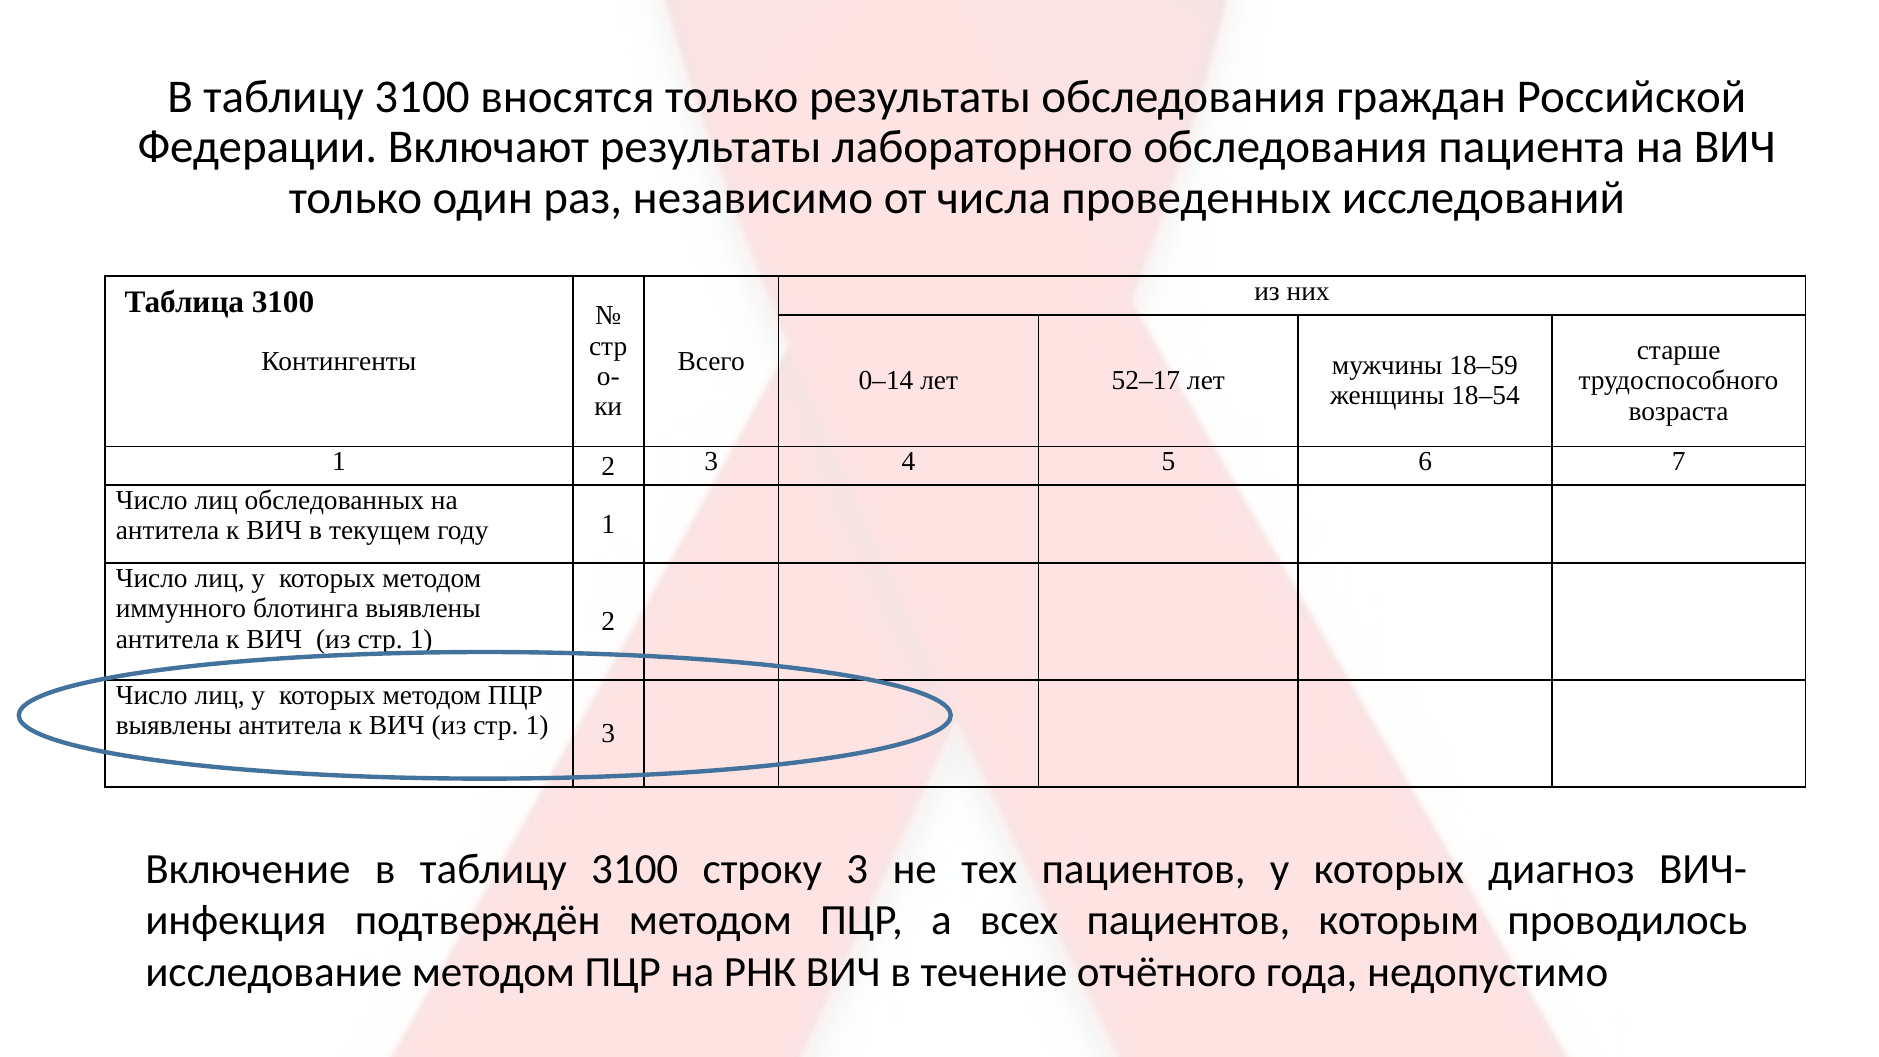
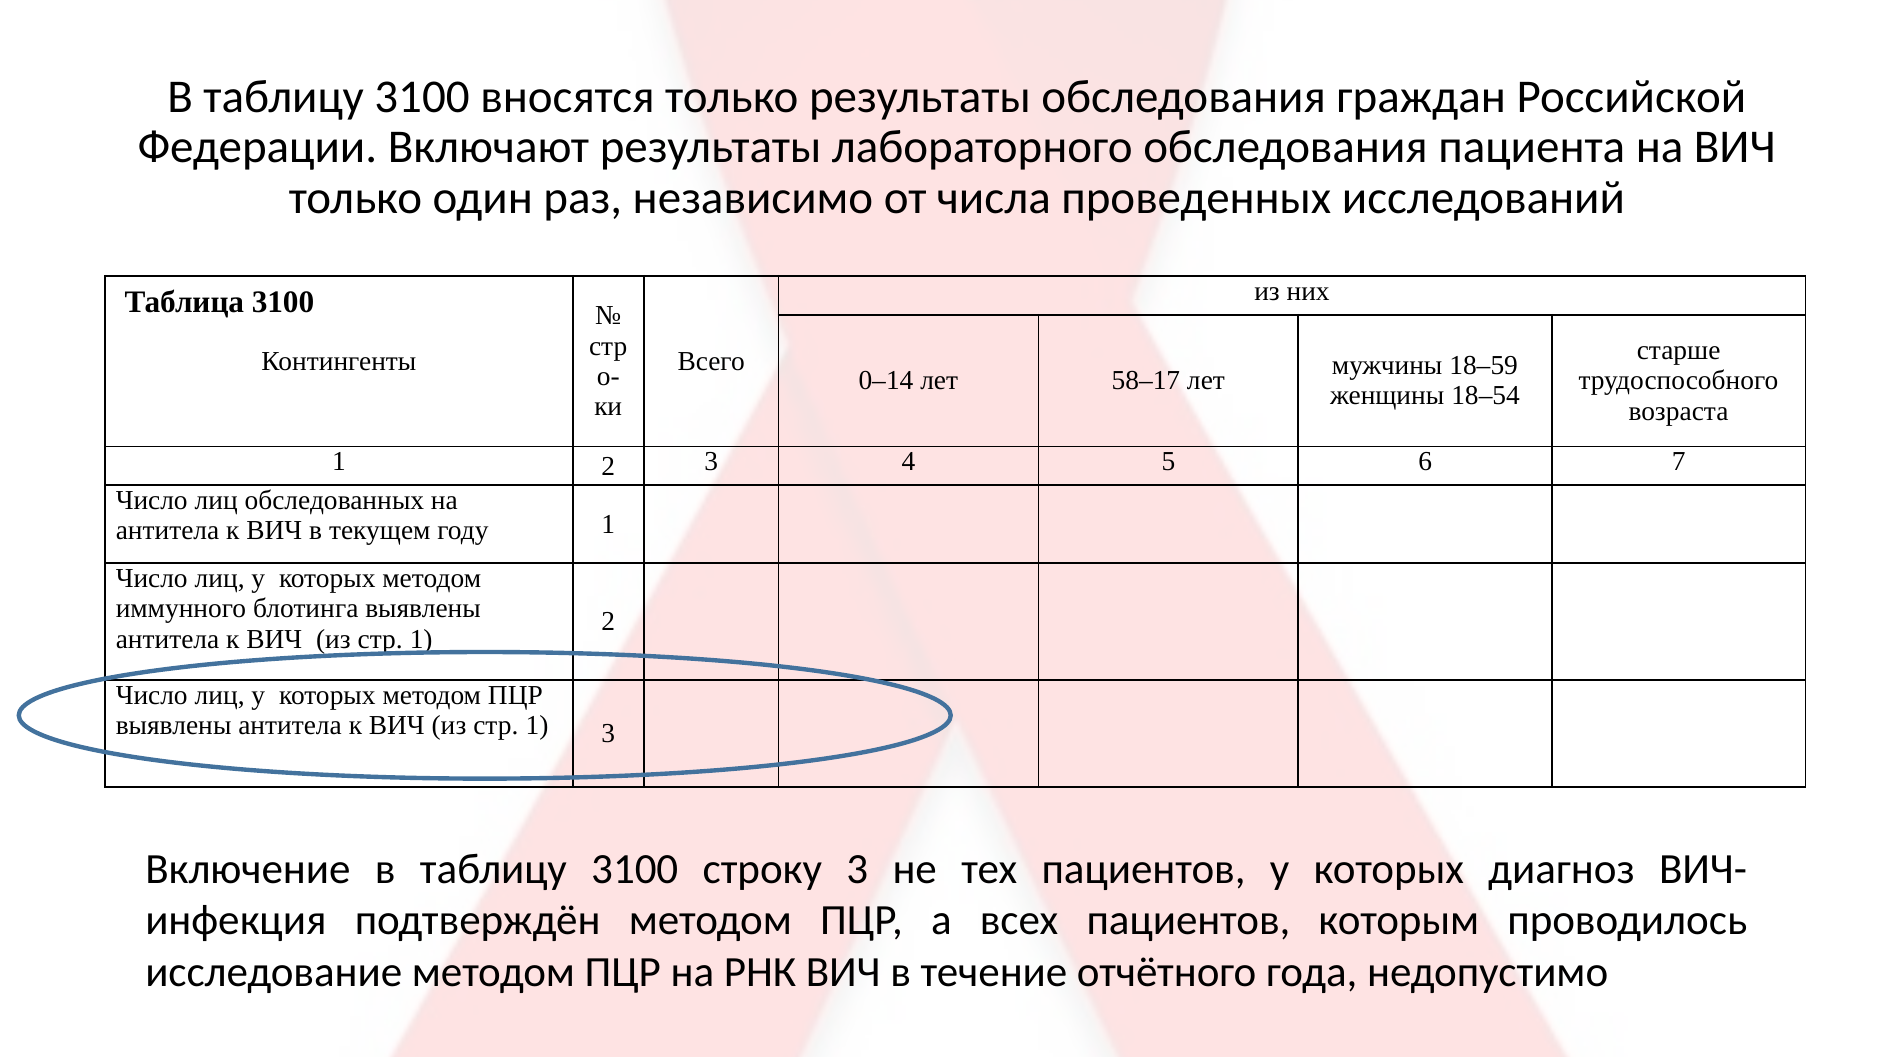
52–17: 52–17 -> 58–17 (1146, 381)
